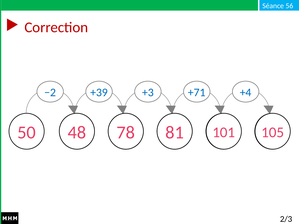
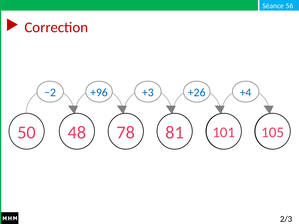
+39: +39 -> +96 (99, 93)
+71: +71 -> +26 (197, 93)
